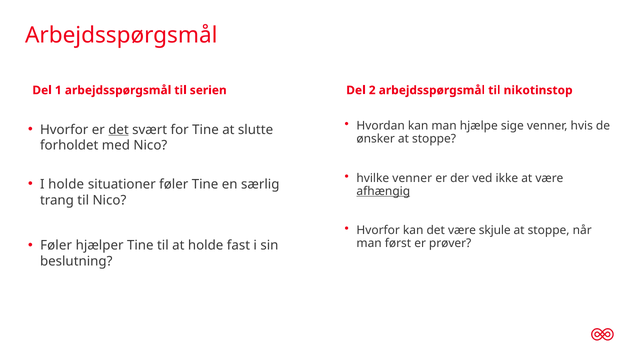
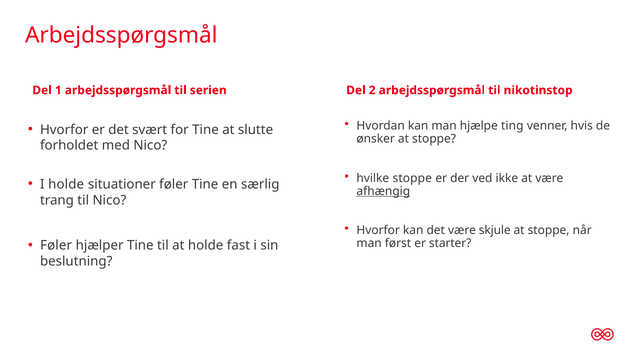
sige: sige -> ting (512, 126)
det underline: present -> none (118, 130)
hvilke venner: venner -> stoppe (412, 178)
prøver: prøver -> starter (450, 243)
